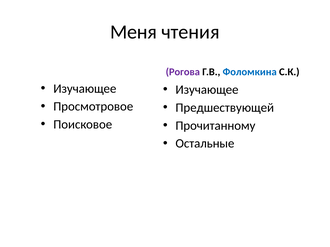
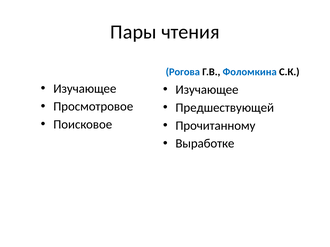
Меня: Меня -> Пары (133, 32)
Рогова colour: purple -> blue (183, 72)
Остальные: Остальные -> Выработке (205, 144)
